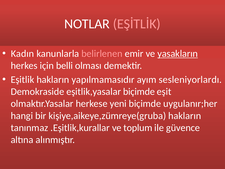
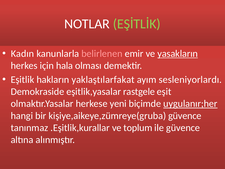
EŞİTLİK colour: pink -> light green (137, 24)
belli: belli -> hala (64, 66)
yapılmamasıdır: yapılmamasıdır -> yaklaştılarfakat (103, 80)
eşitlik,yasalar biçimde: biçimde -> rastgele (139, 92)
uygulanır;her underline: none -> present (190, 104)
kişiye,aikeye,zümreye(gruba hakların: hakların -> güvence (185, 116)
